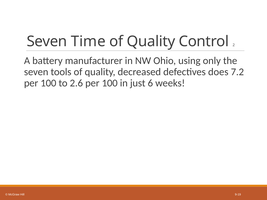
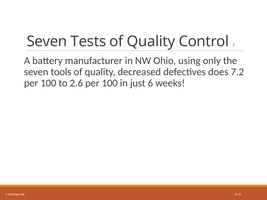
Time: Time -> Tests (88, 41)
